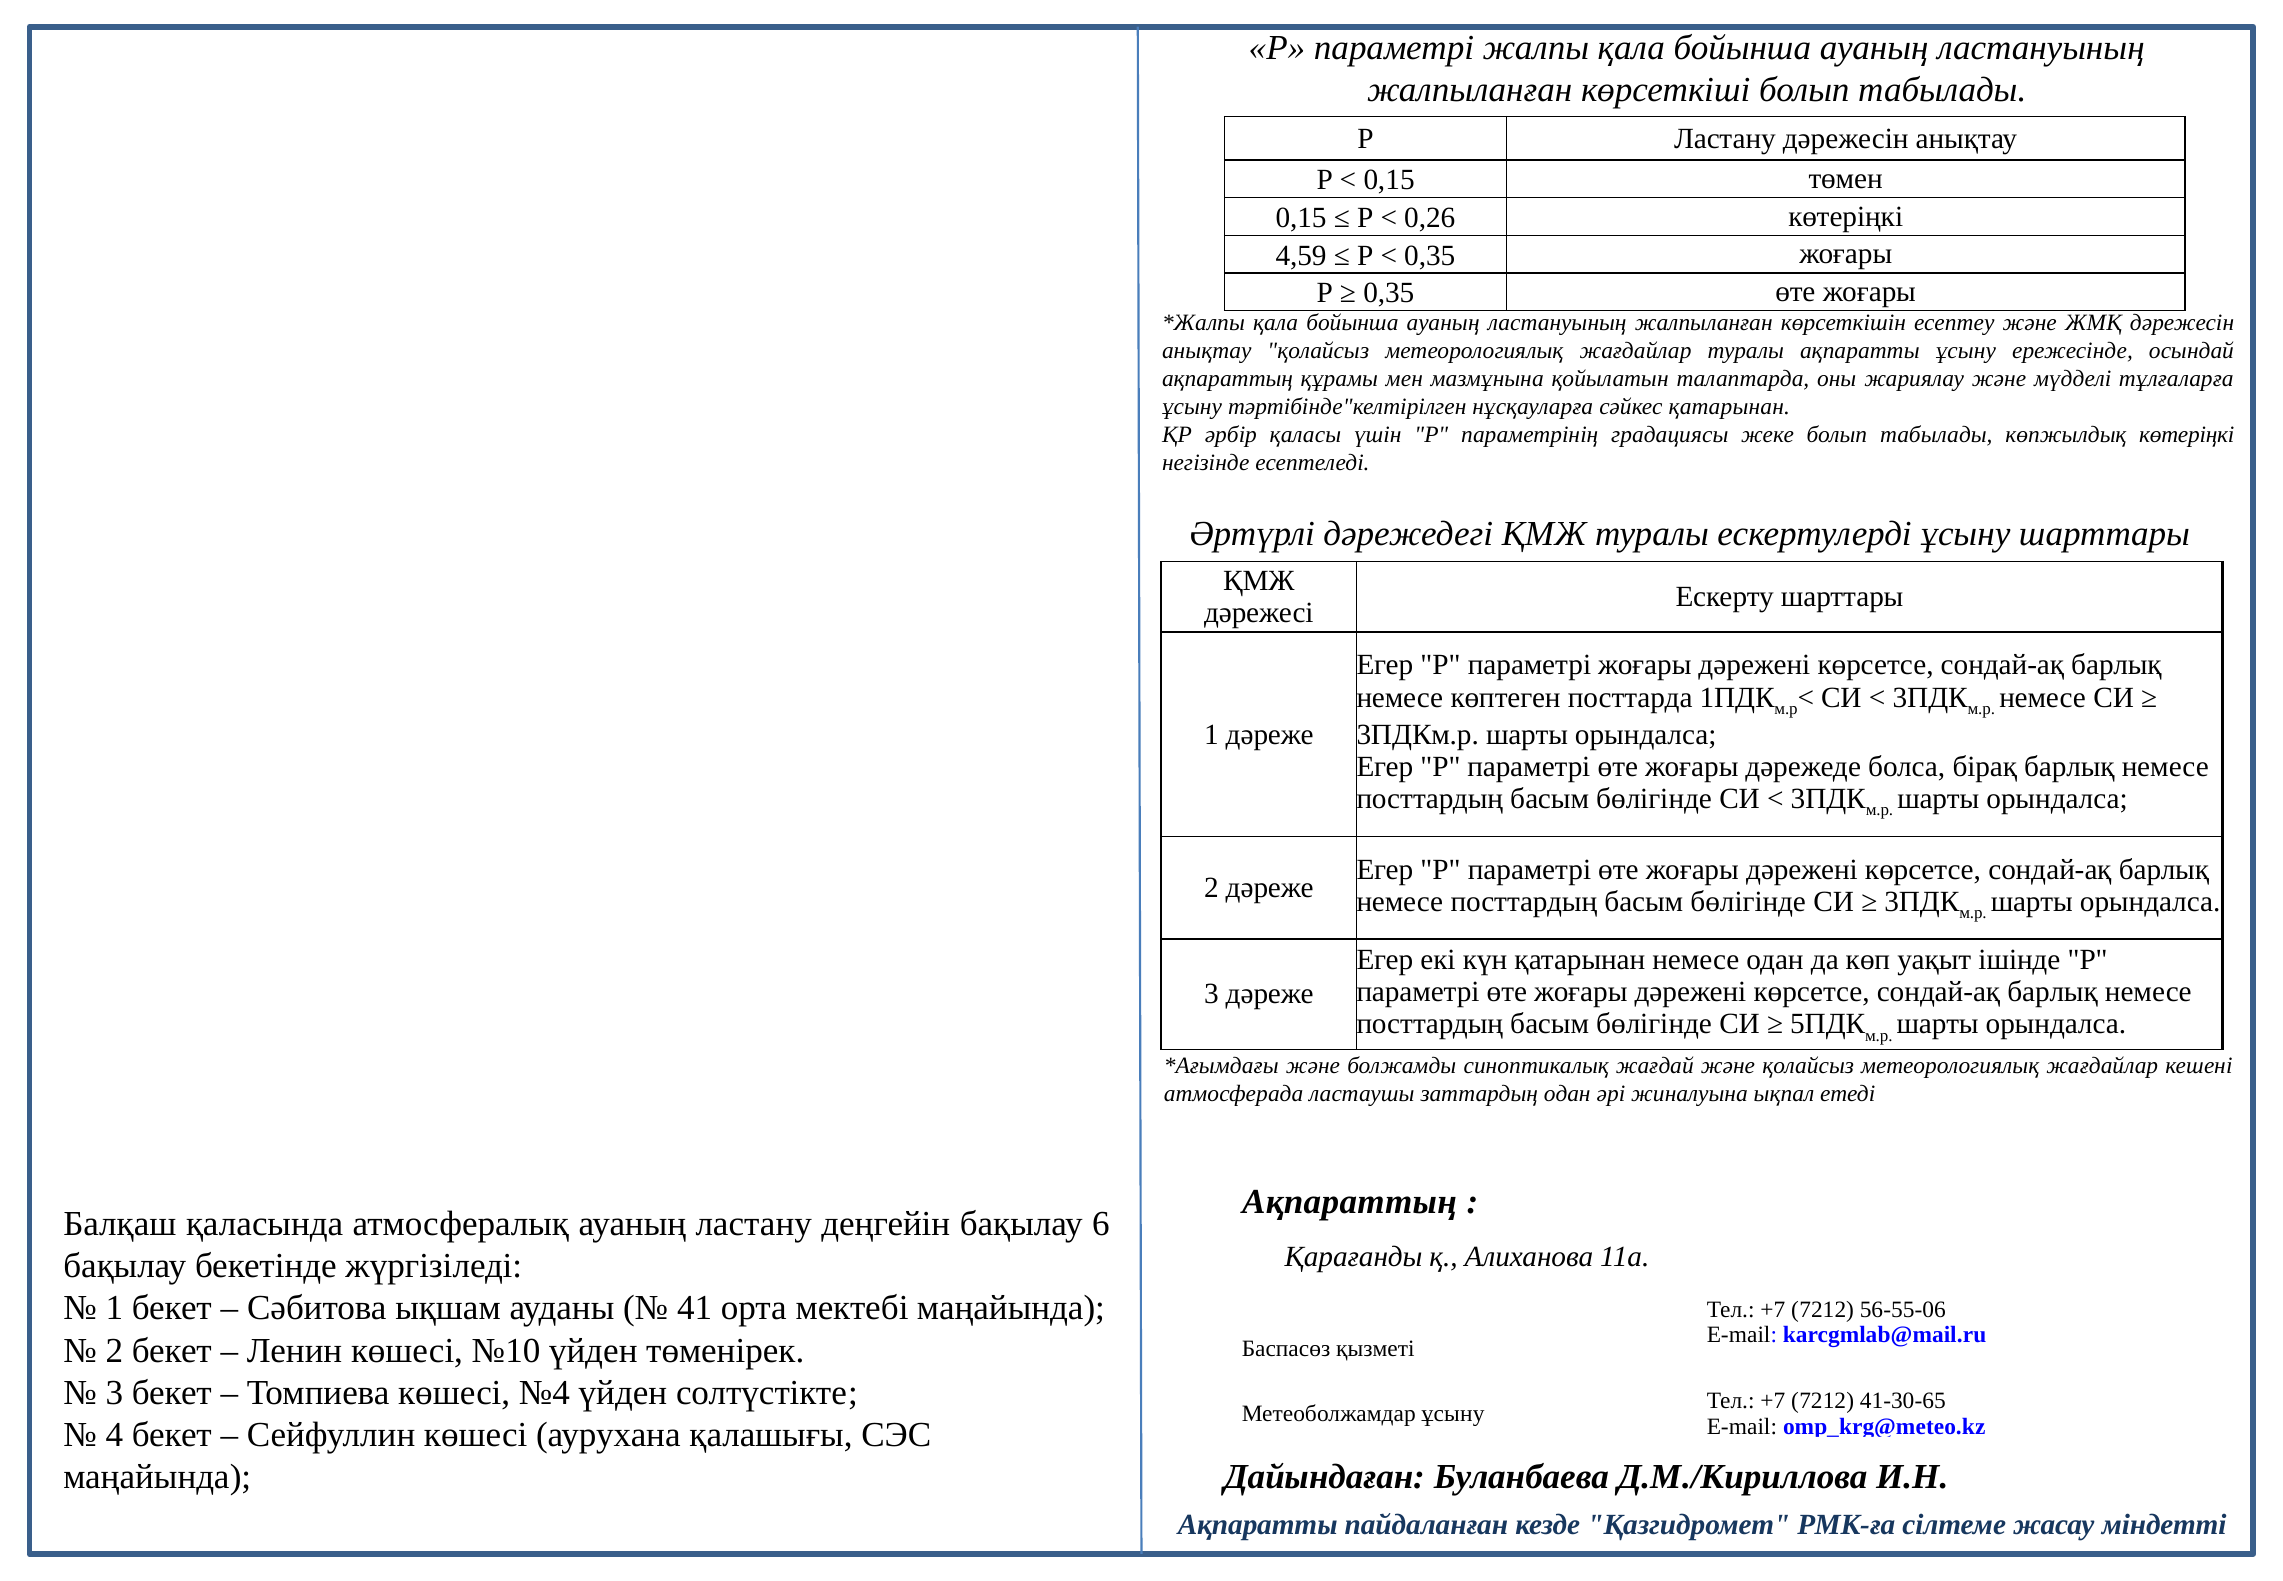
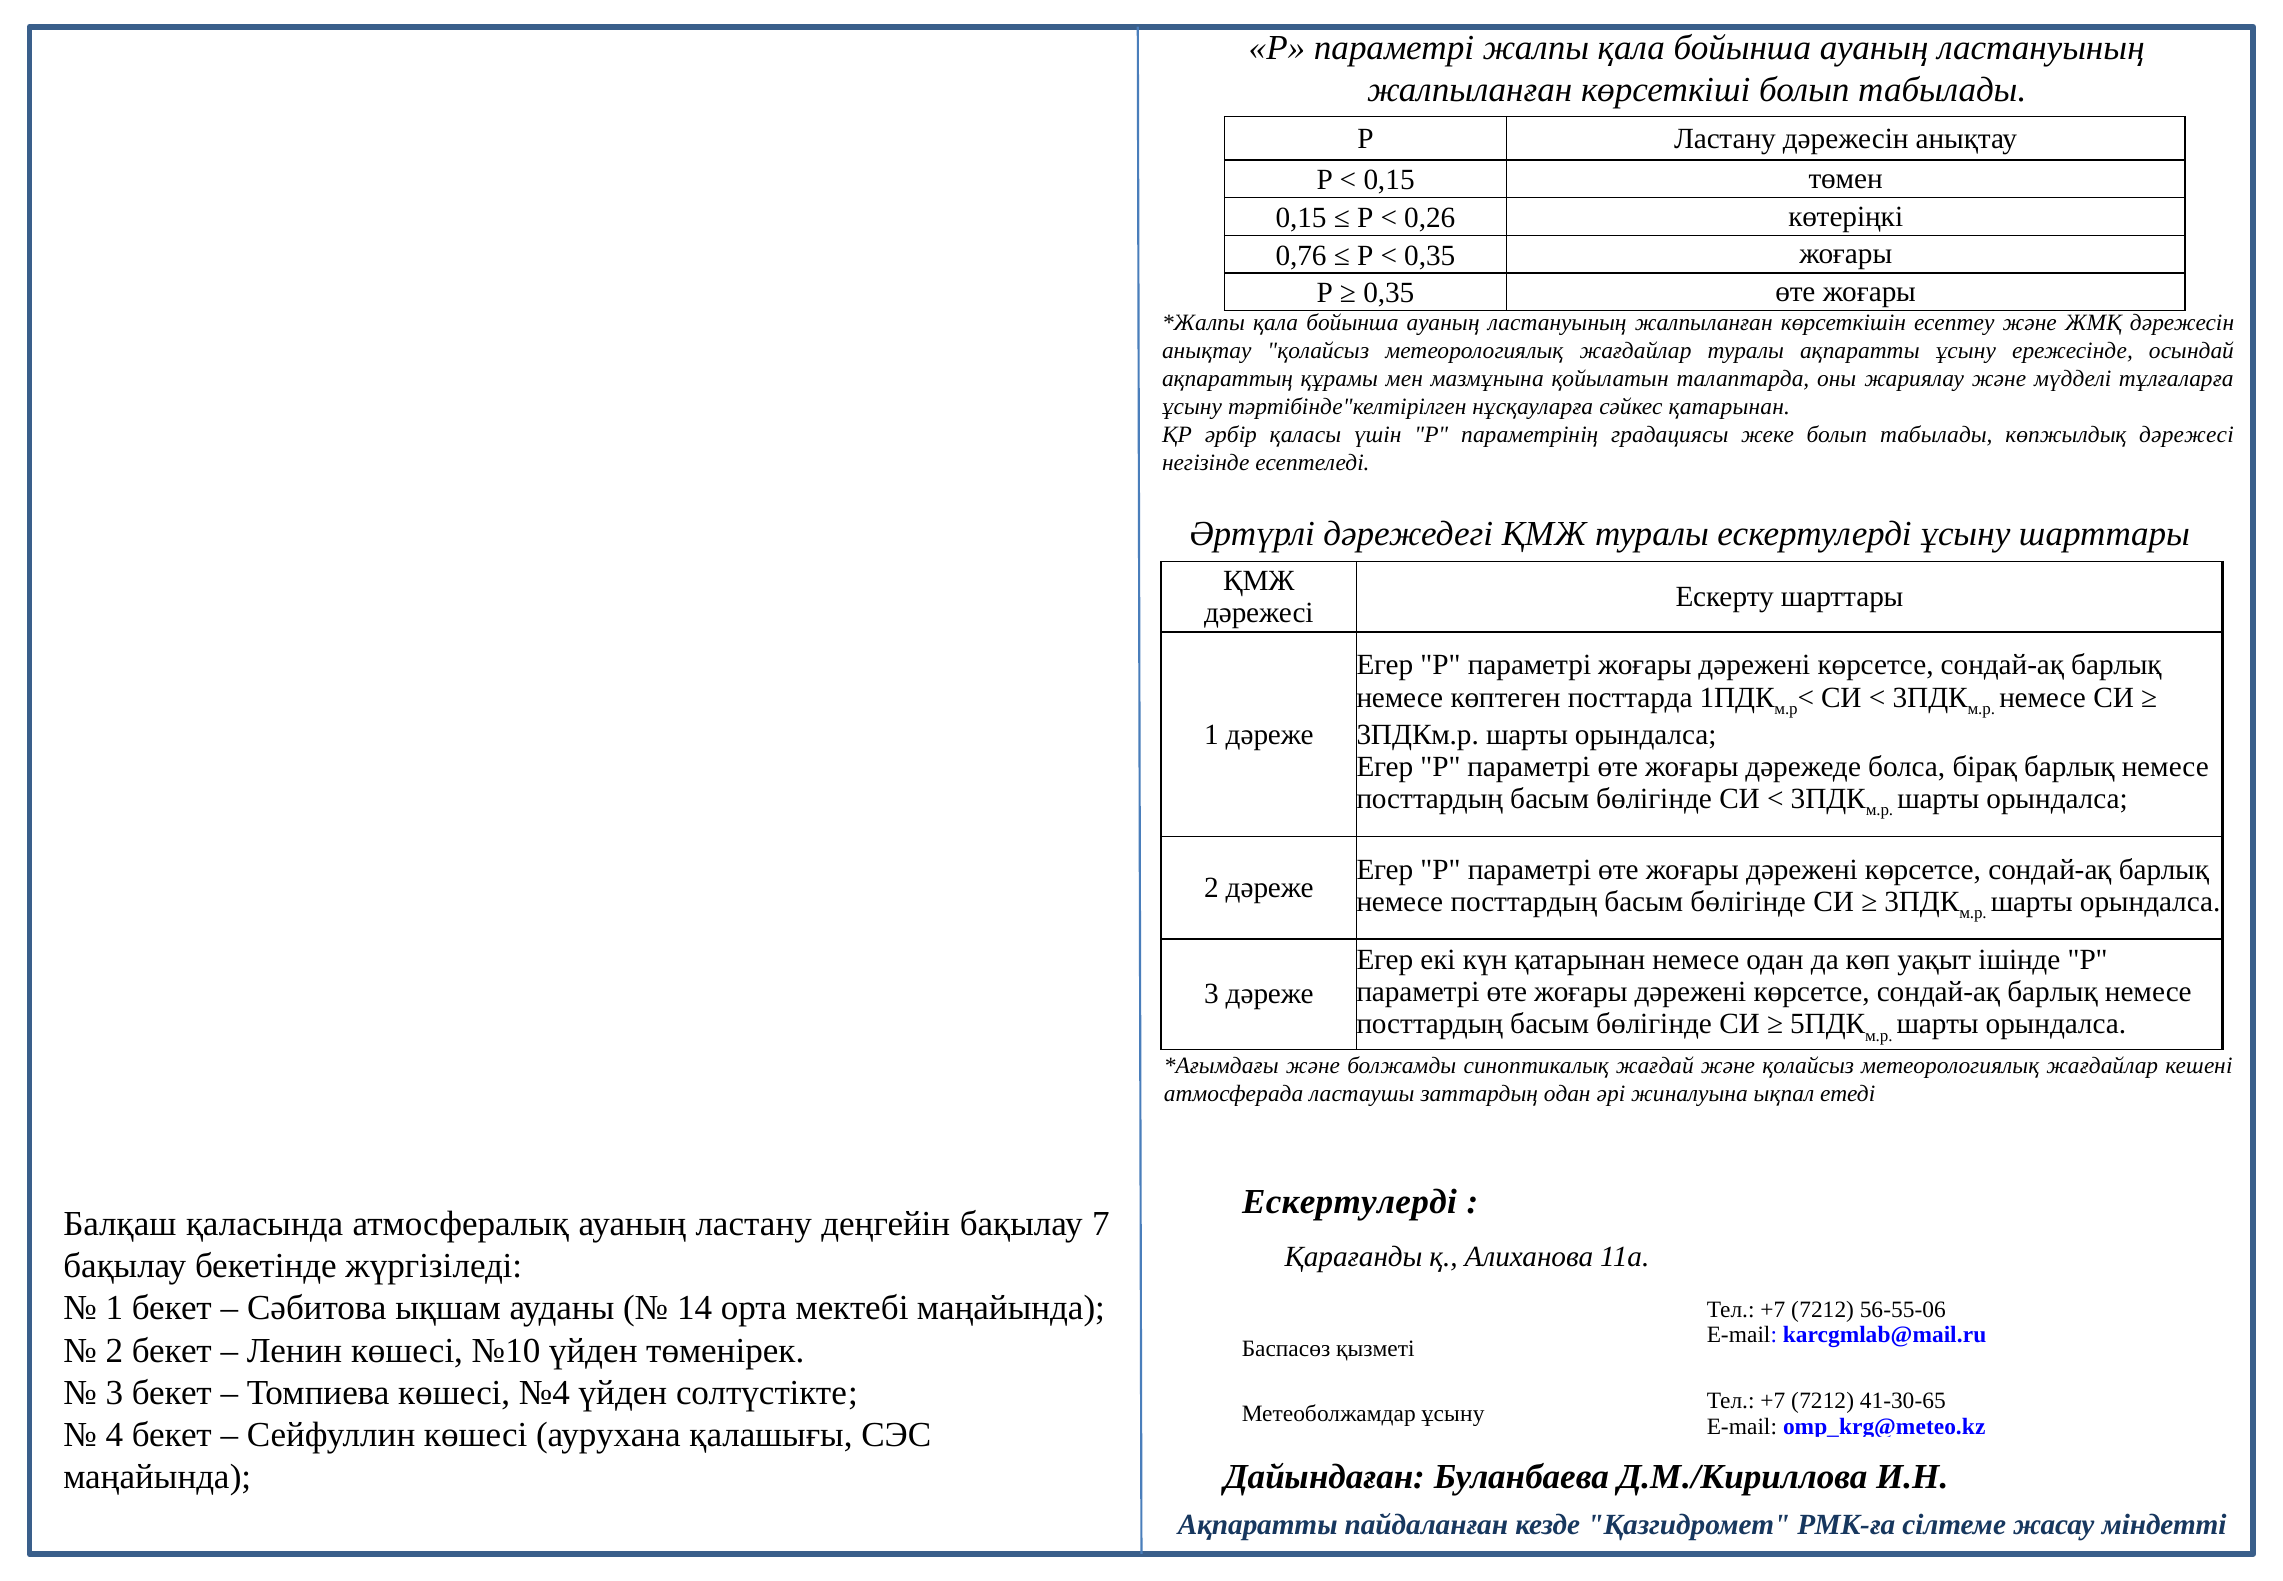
4,59: 4,59 -> 0,76 (1301, 255)
көпжылдық көтеріңкі: көтеріңкі -> дәрежесі (2187, 435)
Ақпараттың: Ақпараттың -> Ескертулерді (1349, 1201)
6: 6 -> 7 (1101, 1224)
41: 41 -> 14 (695, 1308)
